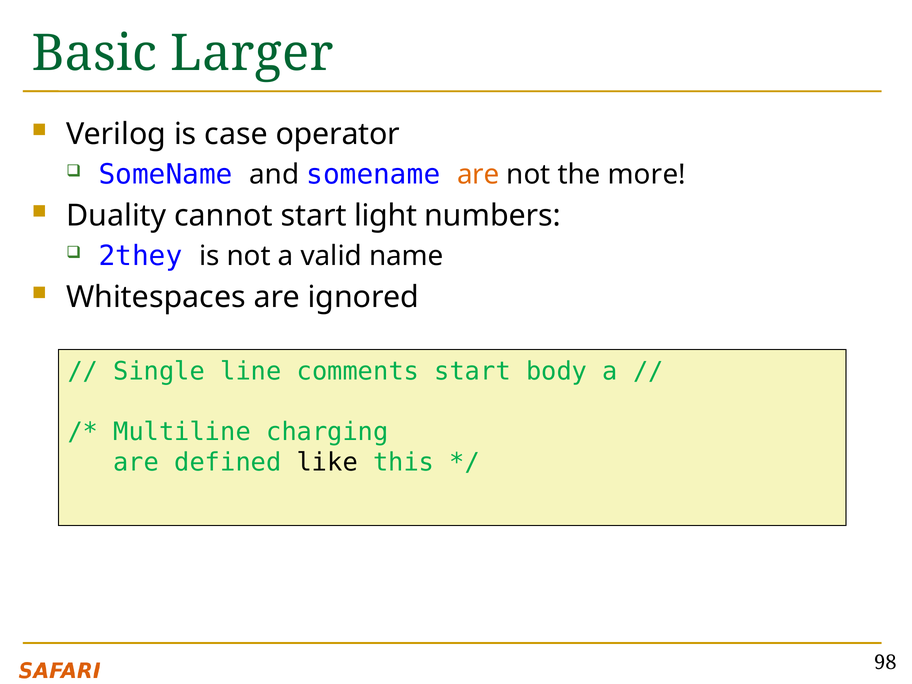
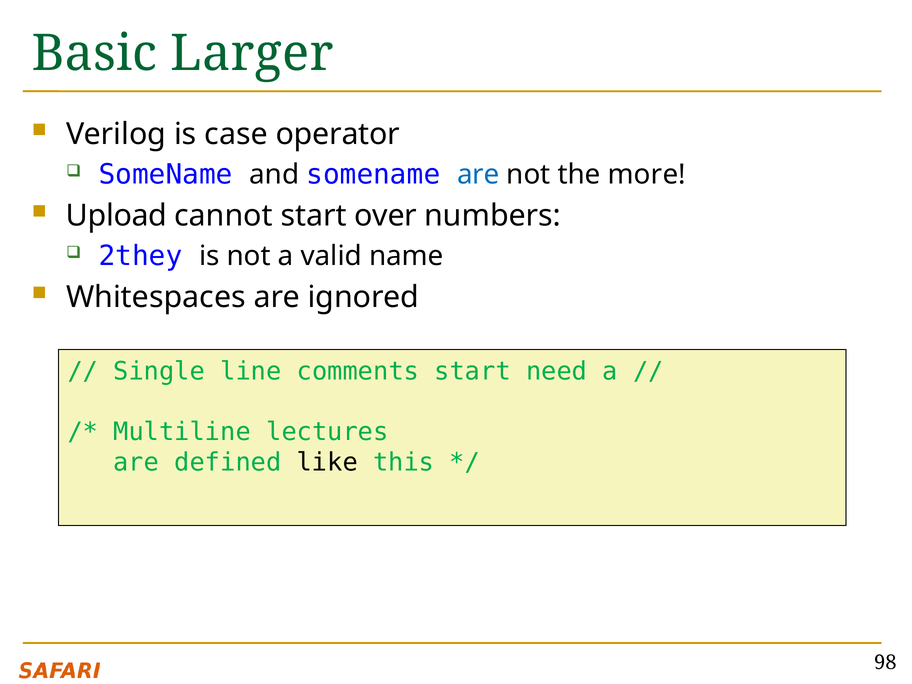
are colour: orange -> blue (478, 175)
Duality: Duality -> Upload (116, 216)
light: light -> over (386, 216)
body: body -> need (557, 371)
charging: charging -> lectures (327, 432)
